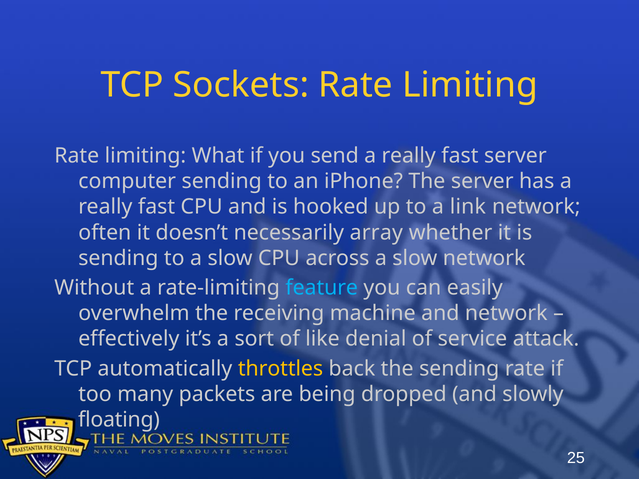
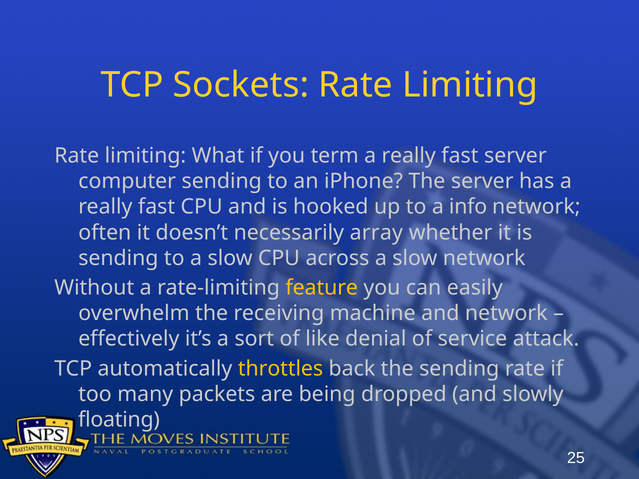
send: send -> term (335, 156)
link: link -> info (468, 207)
feature colour: light blue -> yellow (322, 288)
